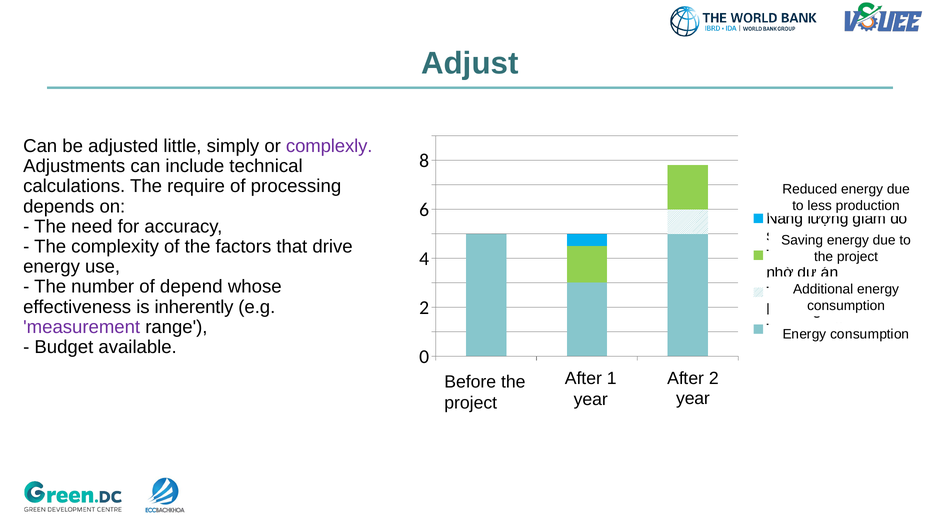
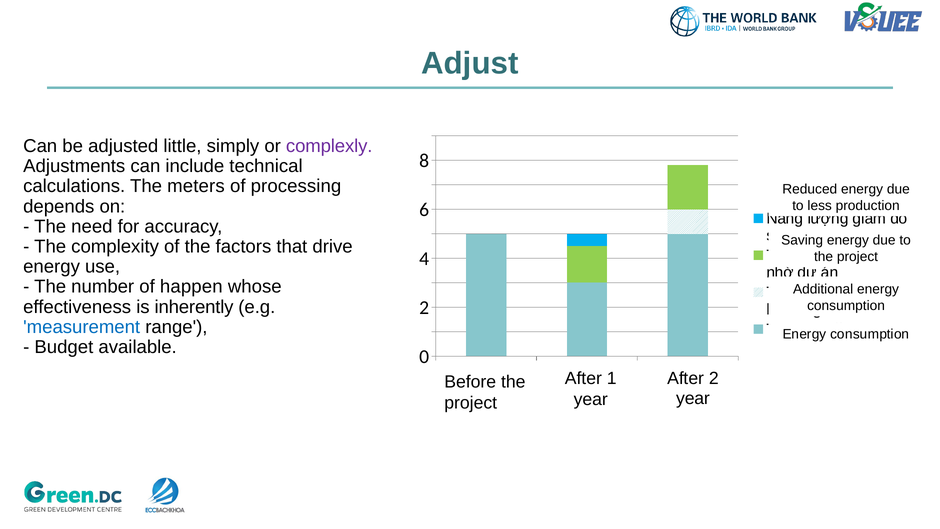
require: require -> meters (196, 186)
depend: depend -> happen (191, 287)
measurement colour: purple -> blue (82, 327)
